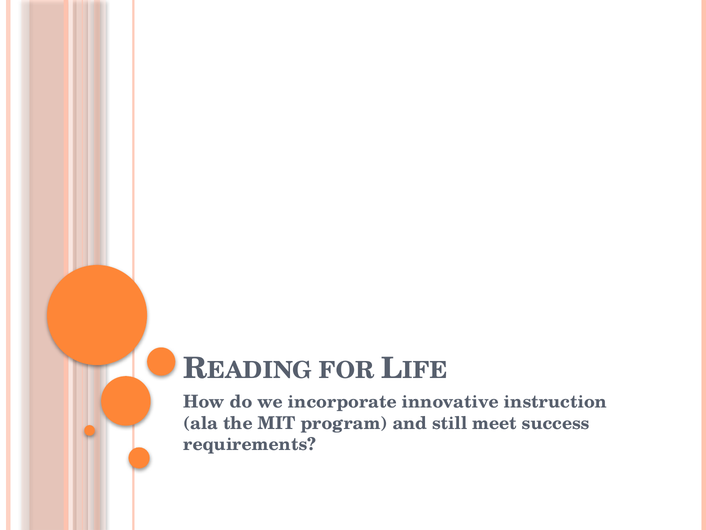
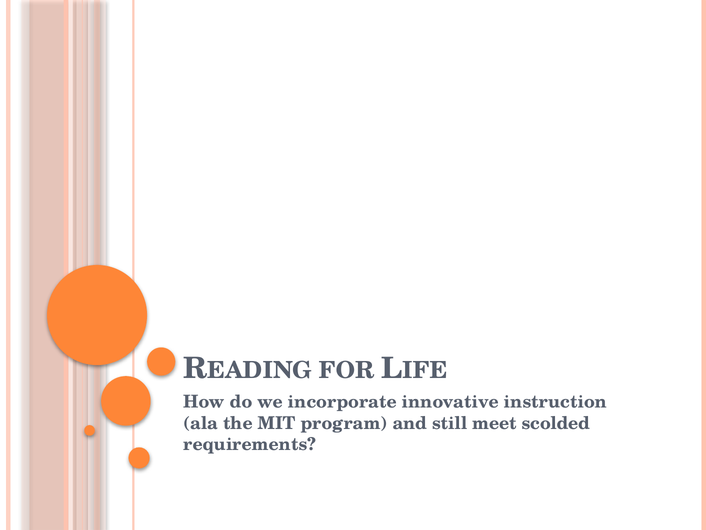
success: success -> scolded (556, 423)
